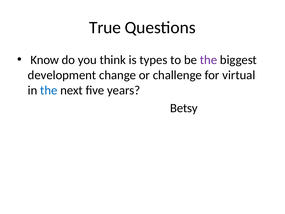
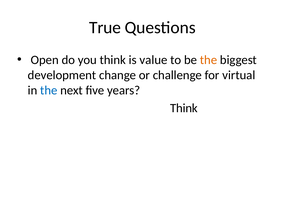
Know: Know -> Open (45, 60)
types: types -> value (153, 60)
the colour: purple -> orange (209, 60)
Betsy: Betsy -> Think (184, 108)
